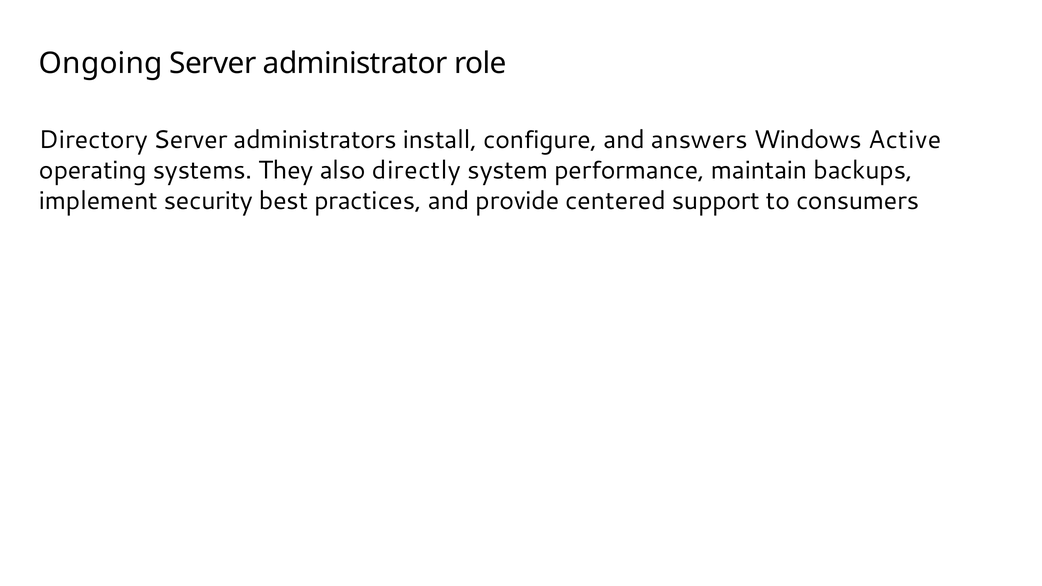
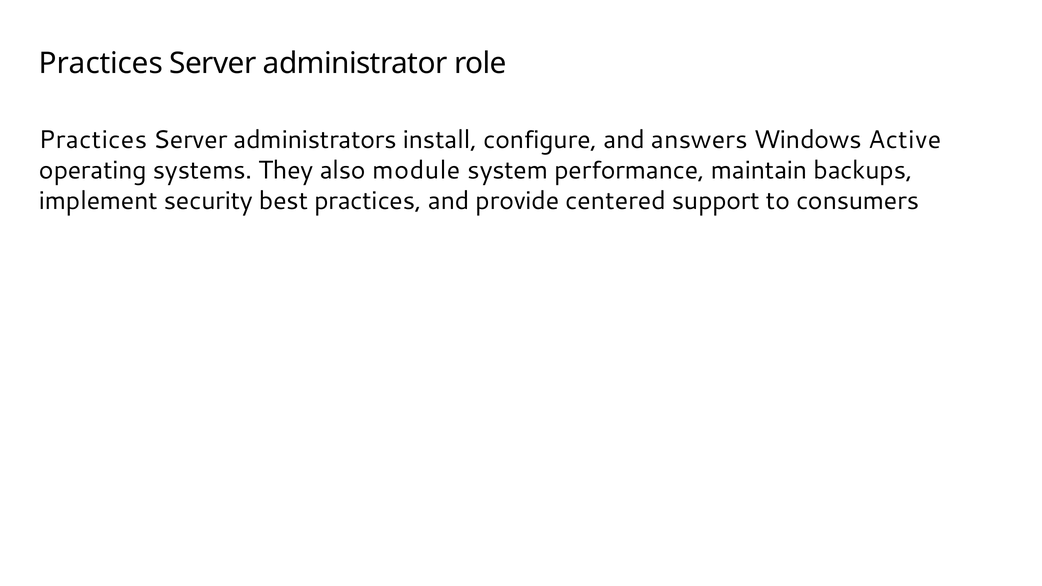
Ongoing: Ongoing -> Practices (101, 63)
Directory: Directory -> Practices (93, 140)
directly: directly -> module (417, 170)
